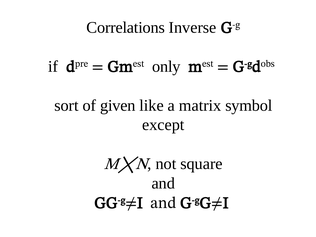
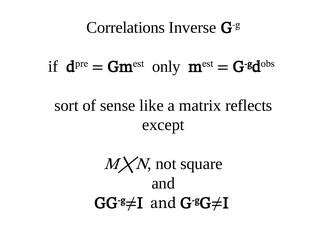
given: given -> sense (118, 105)
symbol: symbol -> reflects (249, 105)
